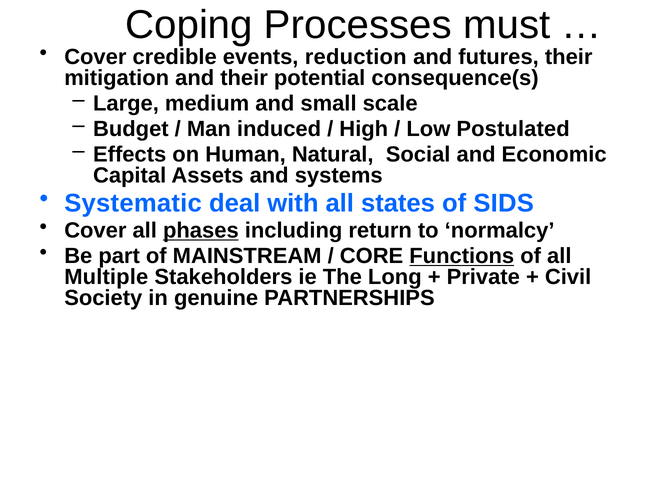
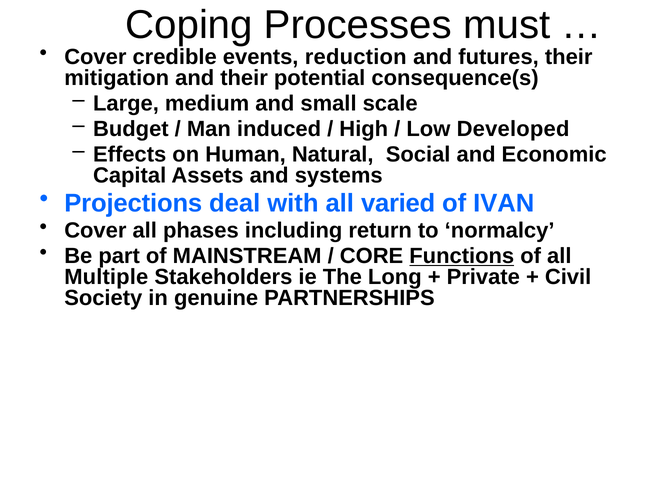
Postulated: Postulated -> Developed (513, 129)
Systematic: Systematic -> Projections (133, 203)
states: states -> varied (398, 203)
SIDS: SIDS -> IVAN (504, 203)
phases underline: present -> none (201, 231)
